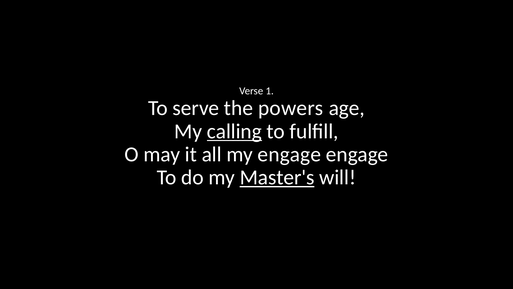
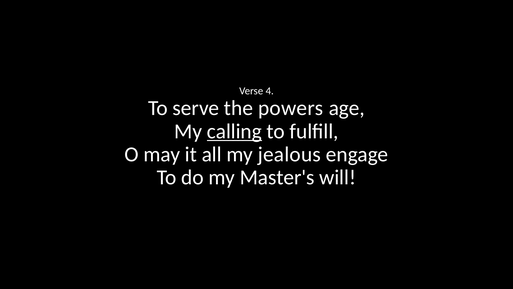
1: 1 -> 4 (270, 91)
my engage: engage -> jealous (289, 154)
Master's underline: present -> none (277, 177)
